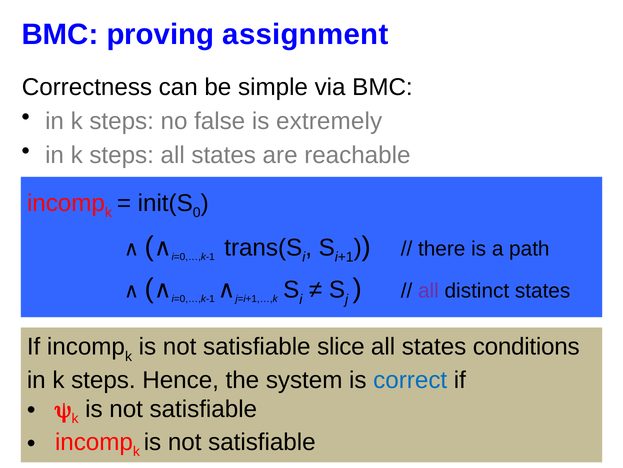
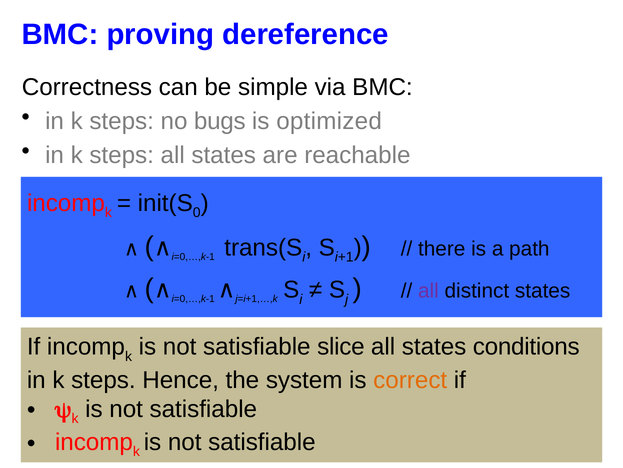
assignment: assignment -> dereference (306, 35)
false: false -> bugs (220, 121)
extremely: extremely -> optimized (329, 121)
correct colour: blue -> orange (410, 379)
